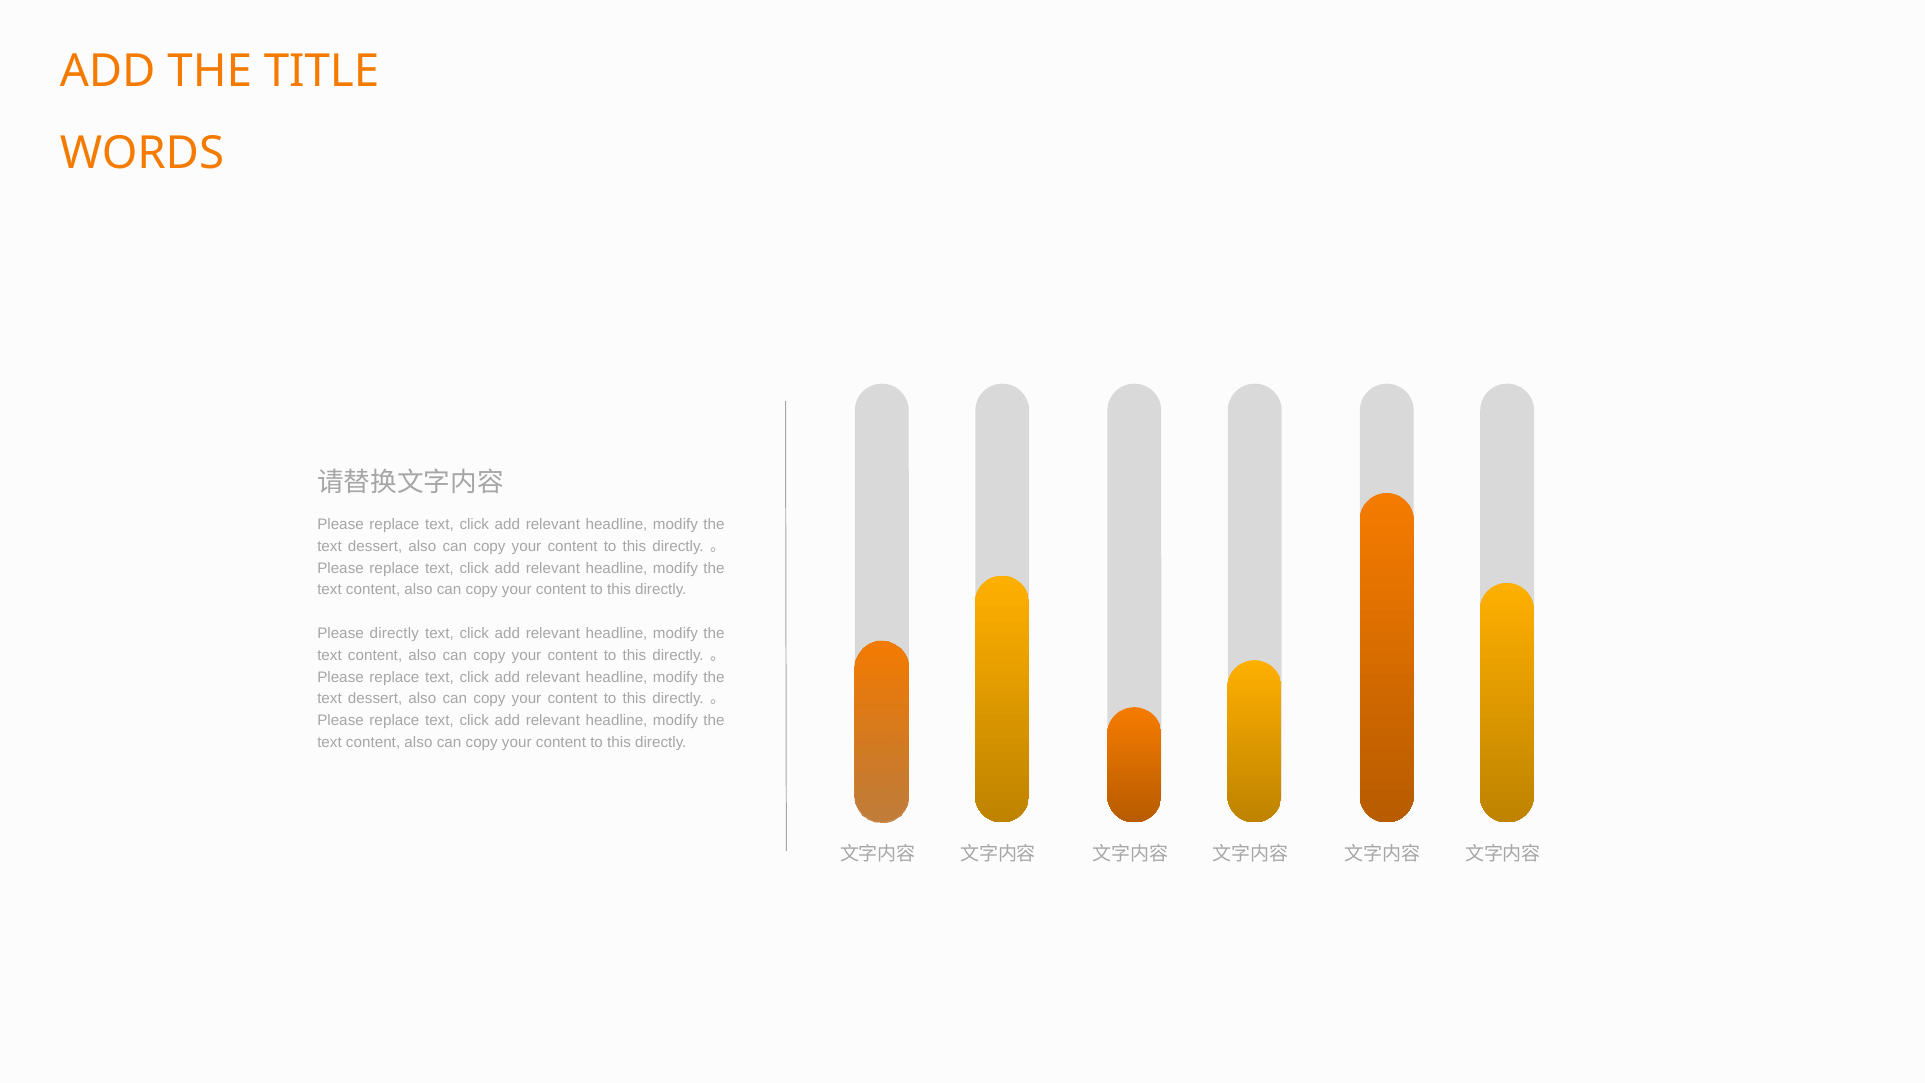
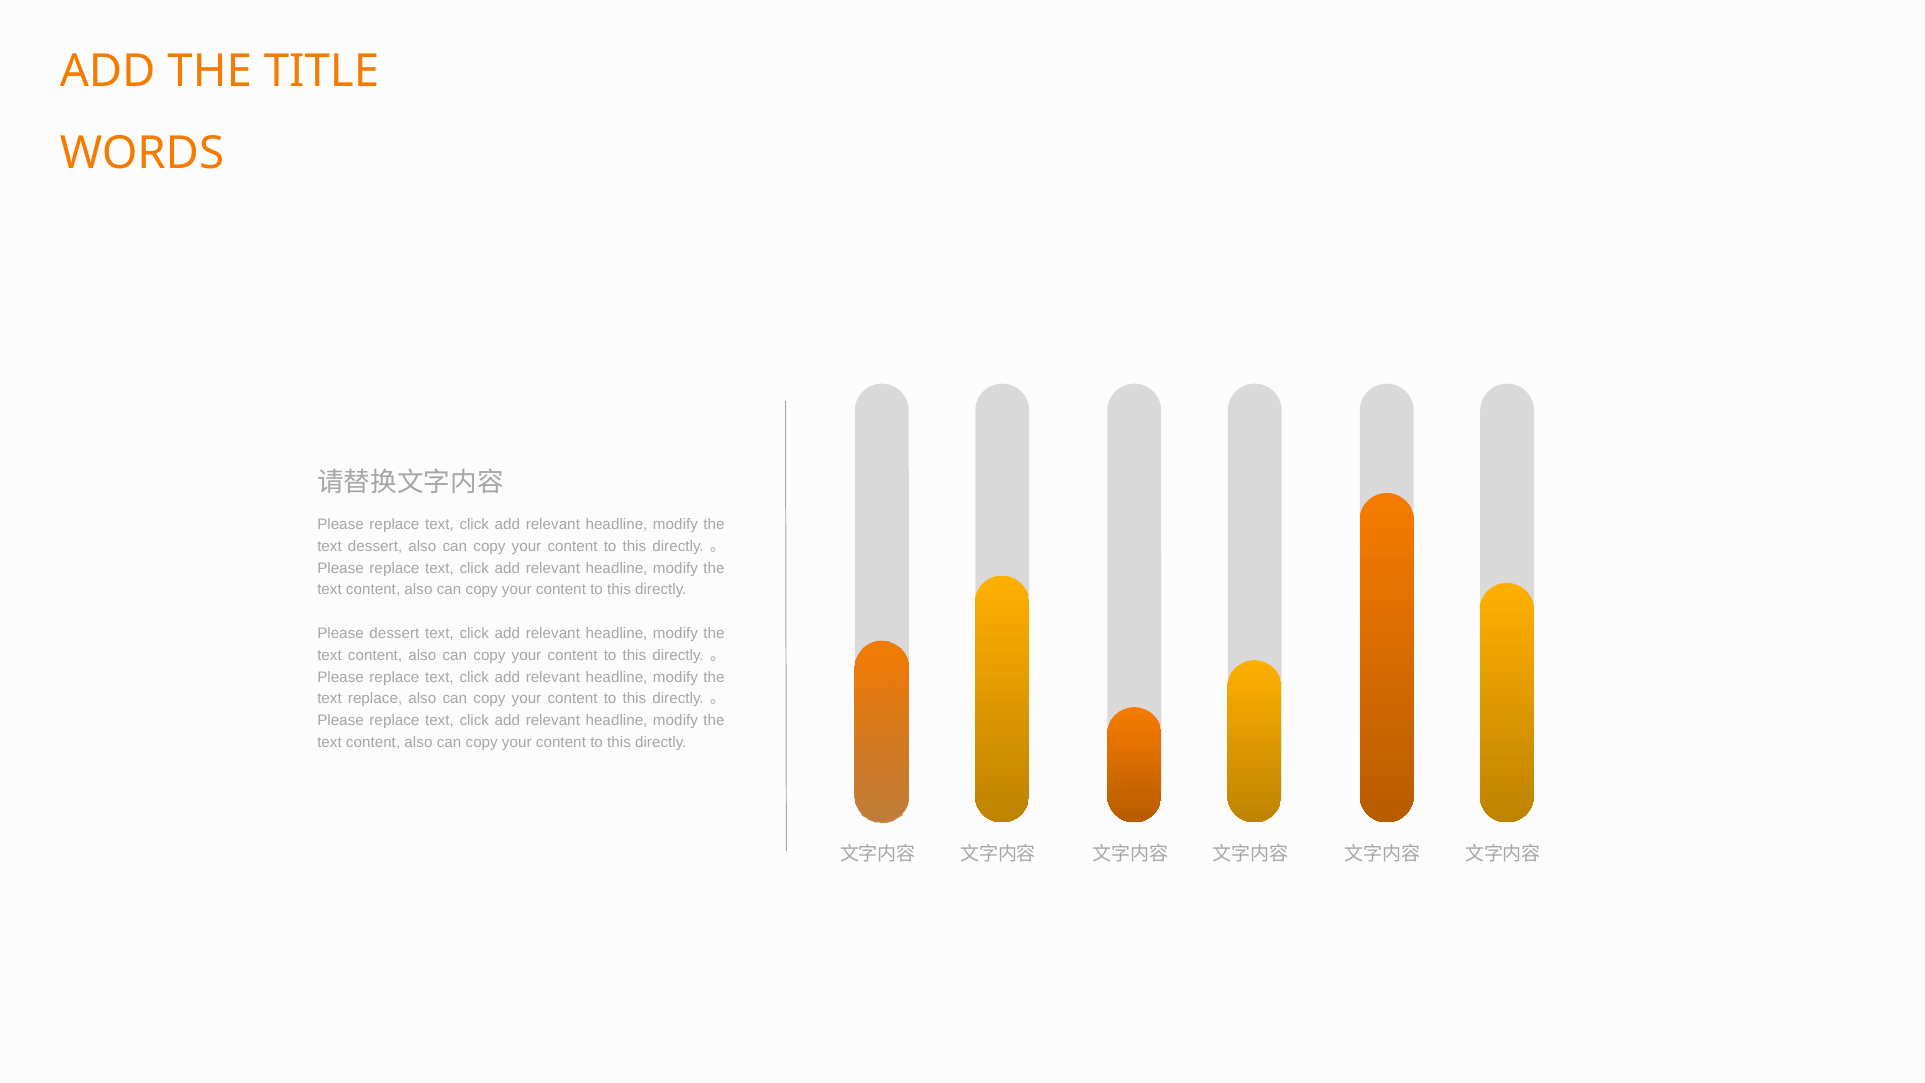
Please directly: directly -> dessert (394, 633)
dessert: dessert -> replace (375, 699)
